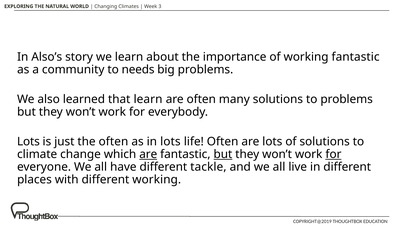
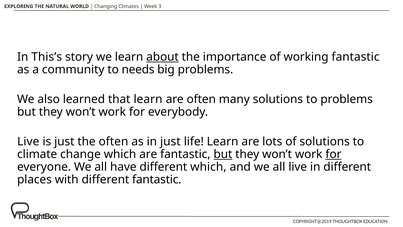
Also’s: Also’s -> This’s (47, 57)
about underline: none -> present (163, 57)
Lots: Lots -> Live (28, 141)
in lots: lots -> just (170, 141)
life Often: Often -> Learn (223, 141)
are underline: present -> none (148, 154)
different tackle: tackle -> which (208, 167)
different working: working -> fantastic (157, 179)
